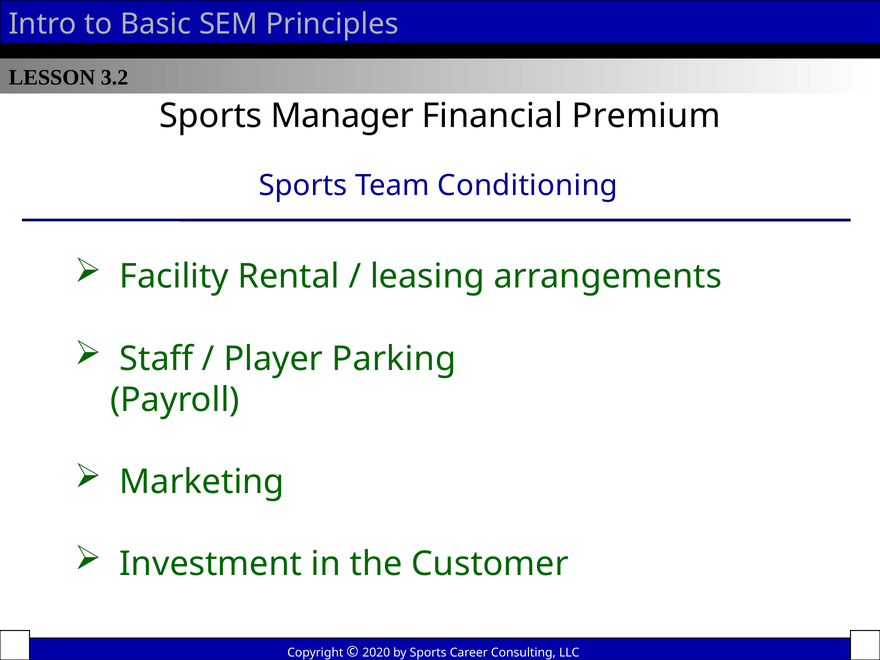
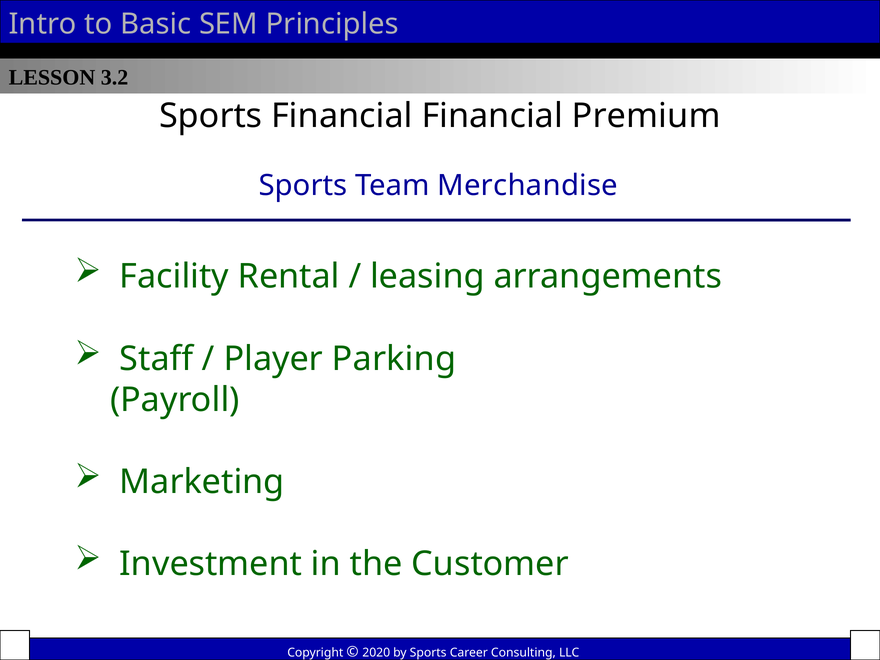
Sports Manager: Manager -> Financial (342, 116)
Conditioning: Conditioning -> Merchandise (528, 185)
